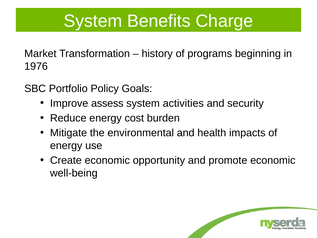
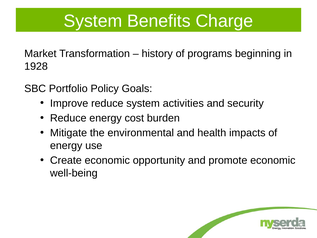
1976: 1976 -> 1928 (36, 66)
Improve assess: assess -> reduce (107, 103)
